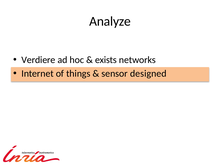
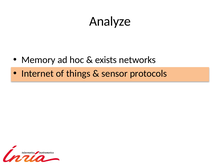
Verdiere: Verdiere -> Memory (38, 60)
designed: designed -> protocols (148, 74)
